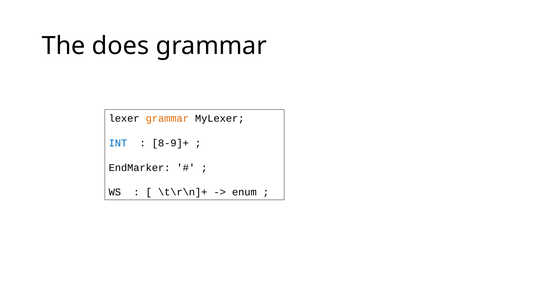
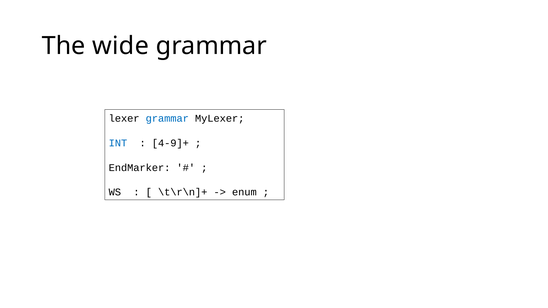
does: does -> wide (121, 46)
grammar colour: orange -> blue (167, 118)
8-9]+: 8-9]+ -> 4-9]+ (170, 143)
